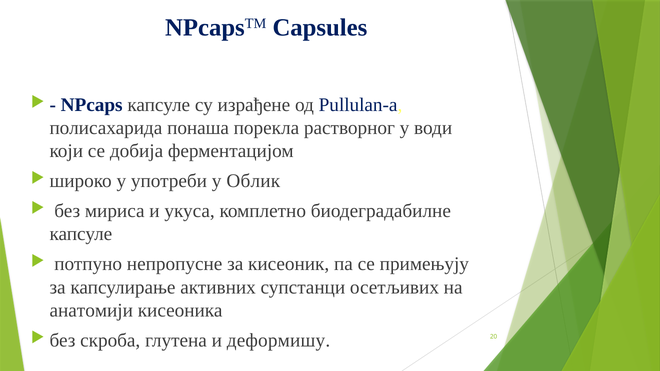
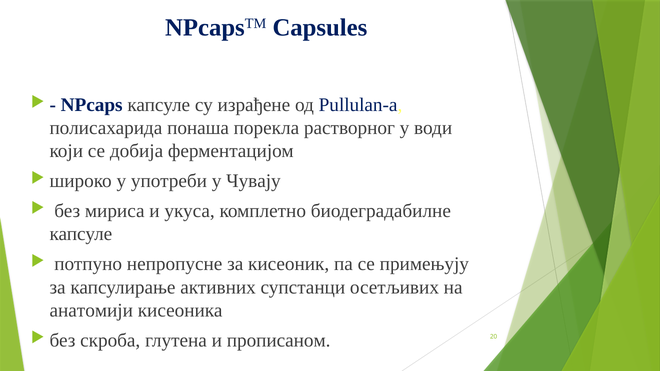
Облик: Облик -> Чувају (253, 181)
деформишу: деформишу -> прописаном (279, 340)
